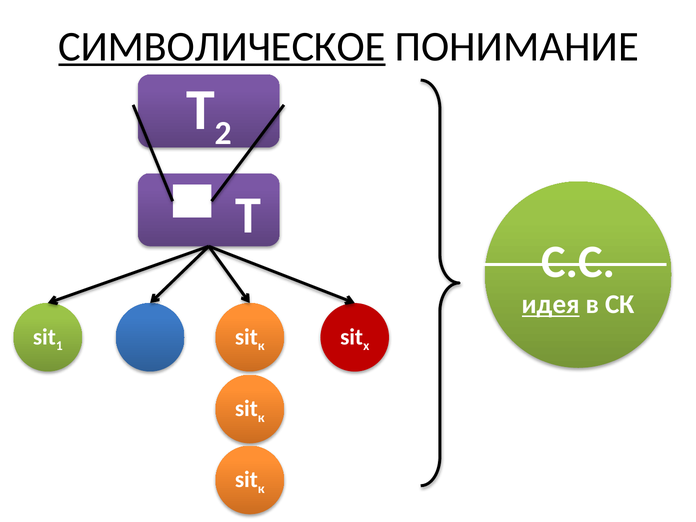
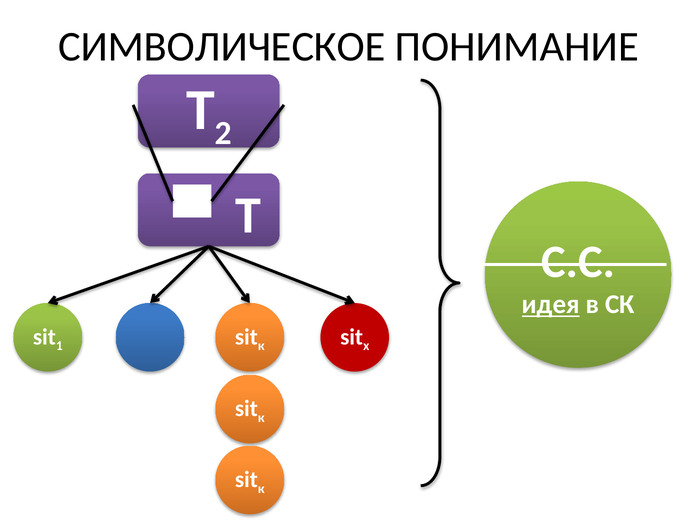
СИМВОЛИЧЕСКОЕ underline: present -> none (222, 46)
